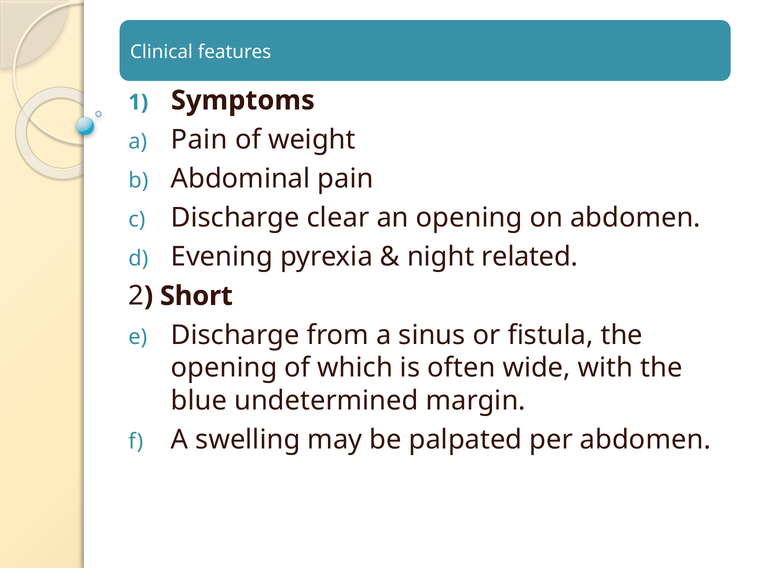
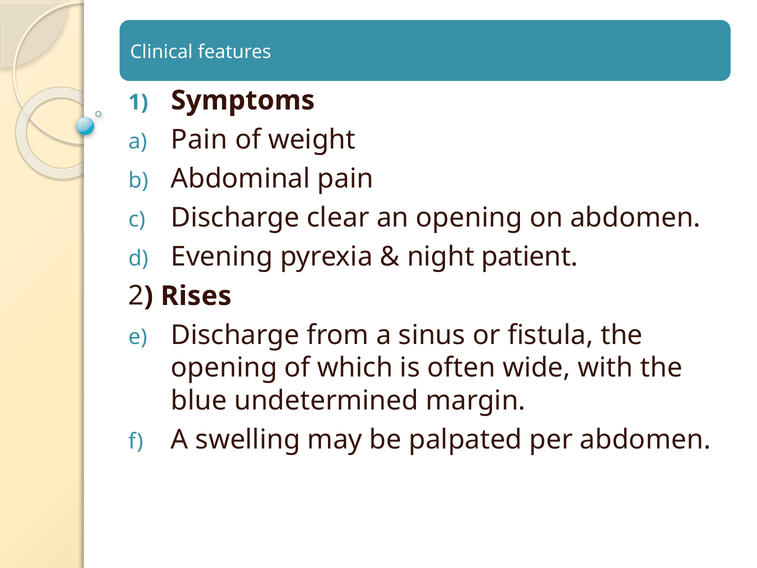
related: related -> patient (530, 257)
Short: Short -> Rises (196, 296)
